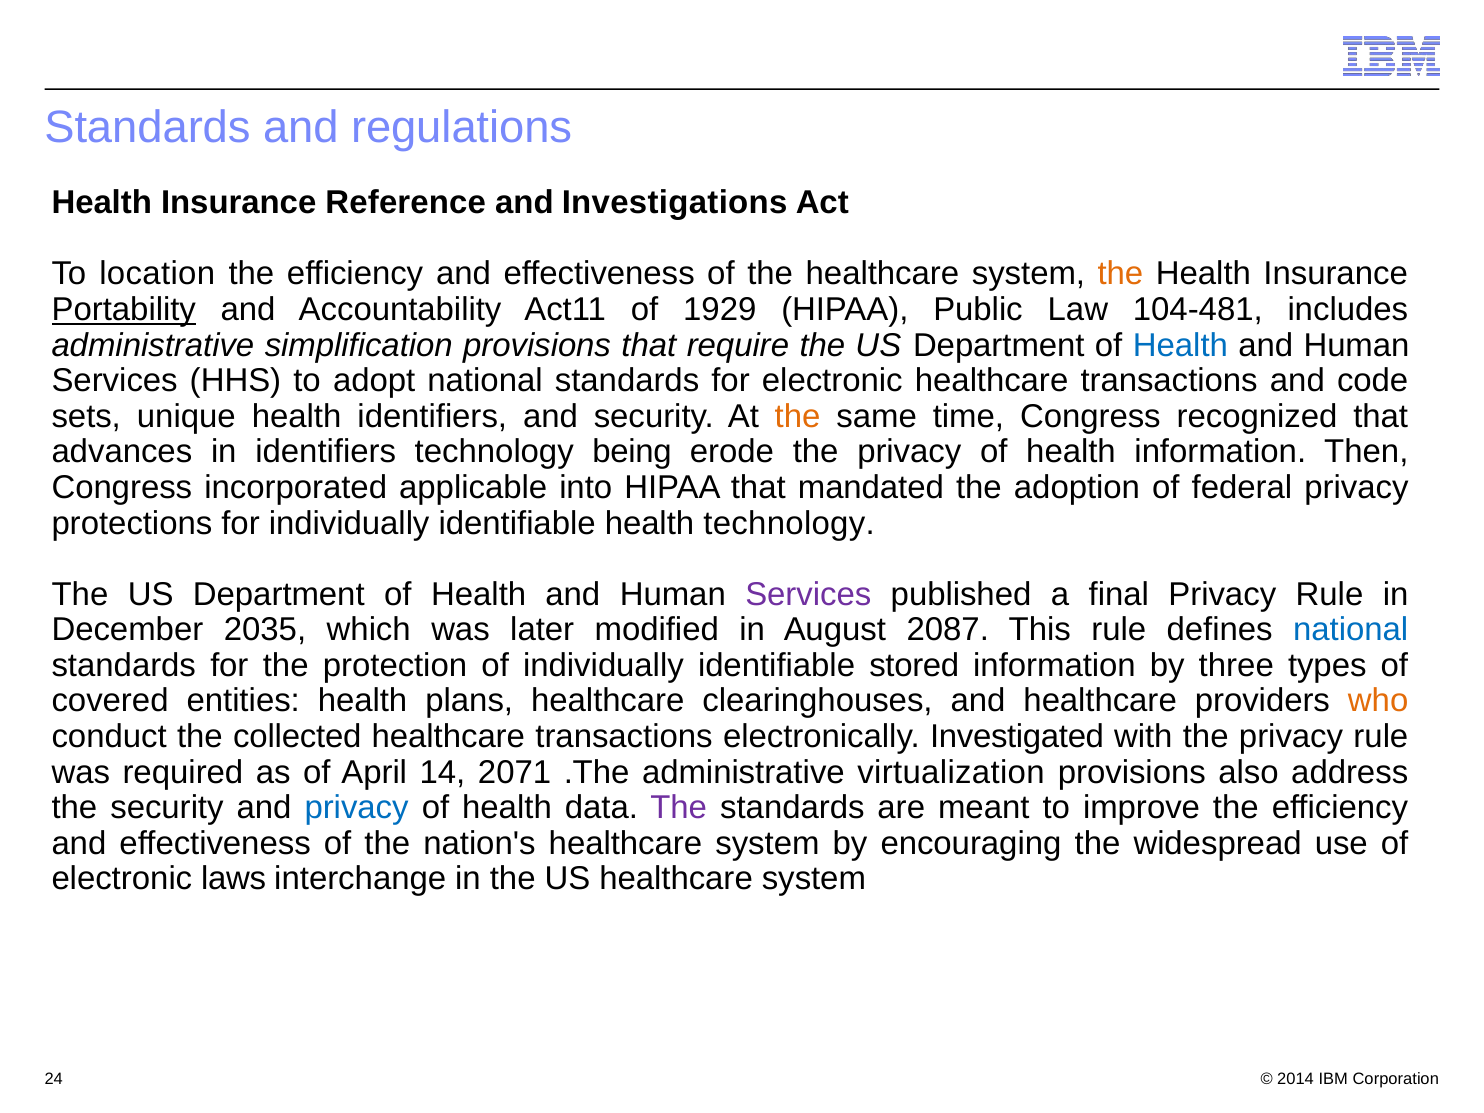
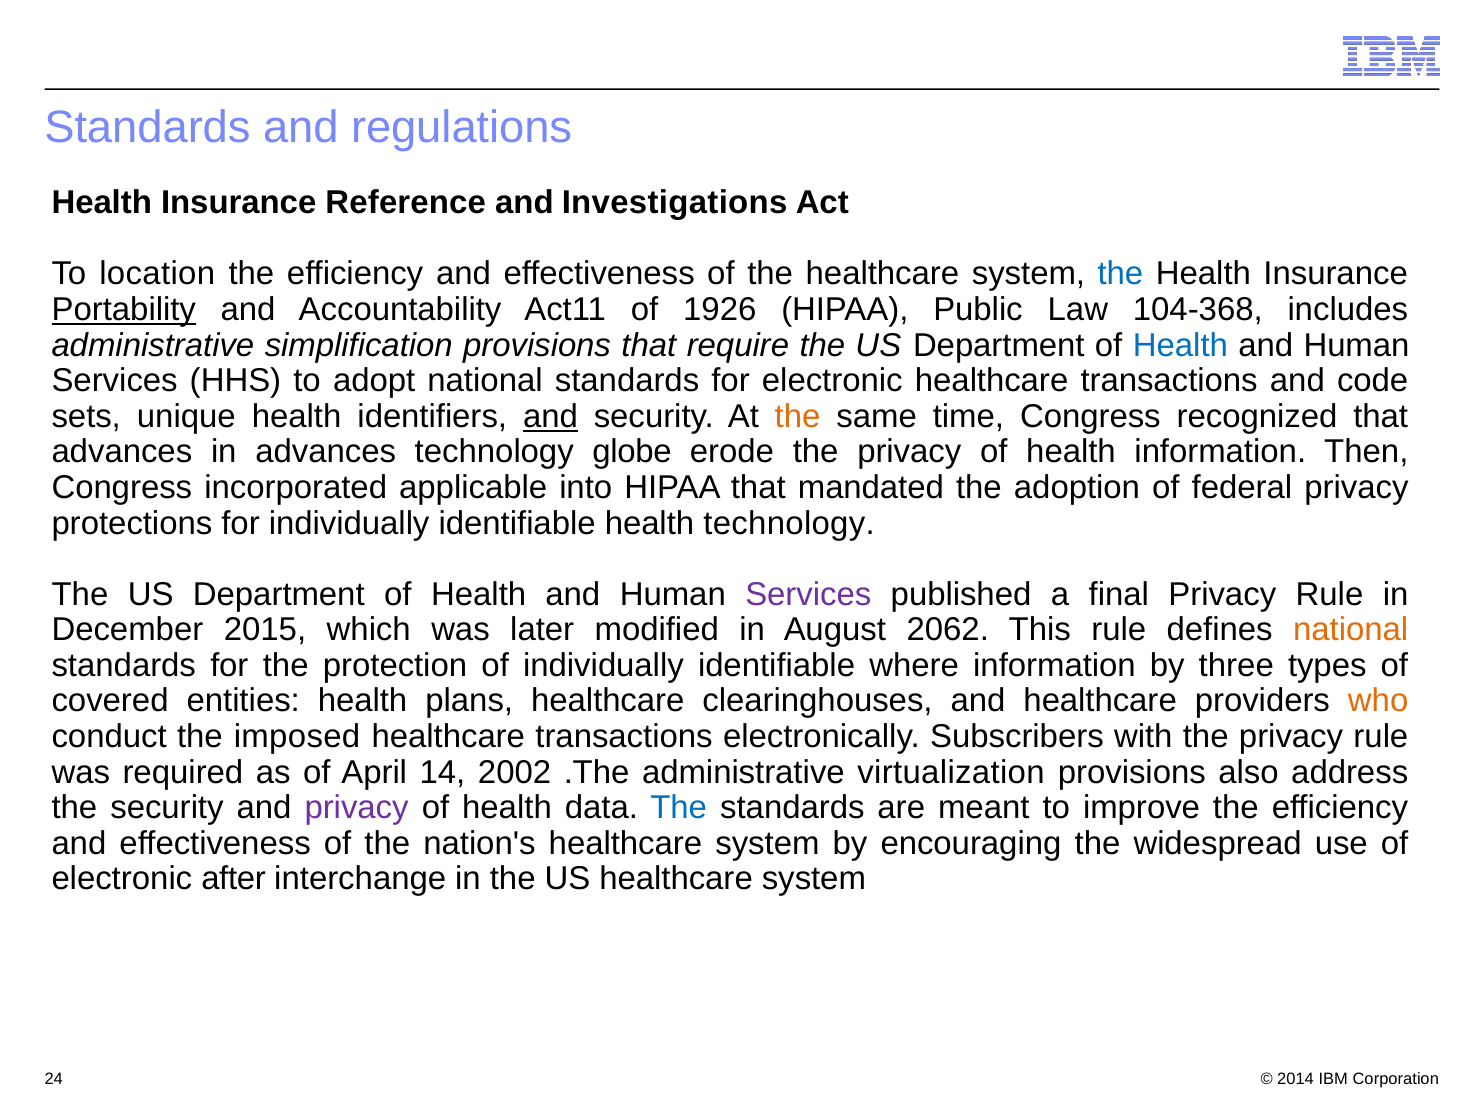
the colour: orange -> blue (1120, 274)
1929: 1929 -> 1926 (720, 310)
104-481: 104-481 -> 104-368 (1198, 310)
and underline: none -> present (550, 416)
in identifiers: identifiers -> advances (326, 452)
being: being -> globe (632, 452)
2035: 2035 -> 2015 (265, 630)
2087: 2087 -> 2062 (948, 630)
national colour: blue -> orange (1351, 630)
stored: stored -> where (914, 665)
collected: collected -> imposed (297, 737)
Investigated: Investigated -> Subscribers (1017, 737)
2071: 2071 -> 2002 (515, 772)
privacy colour: blue -> purple (357, 808)
The colour: purple -> blue (679, 808)
laws: laws -> after (234, 879)
